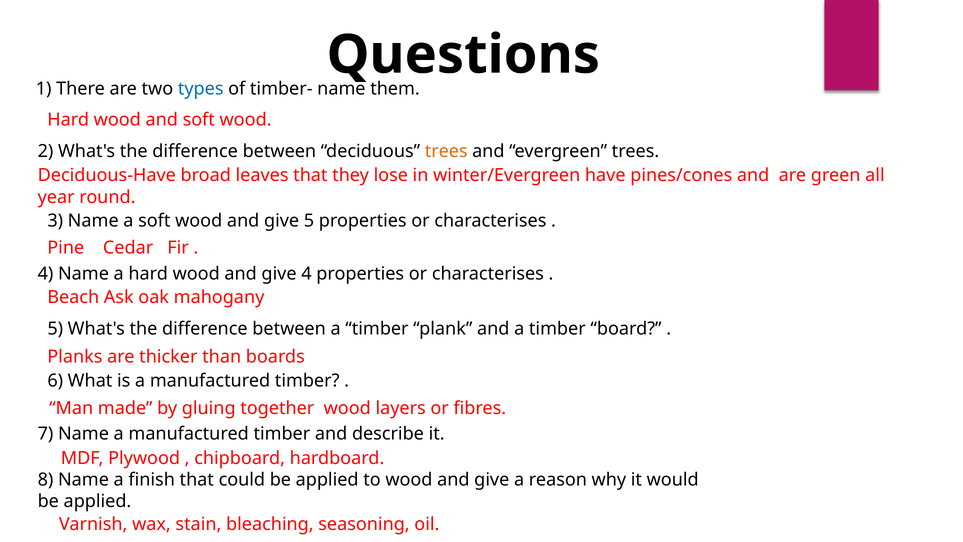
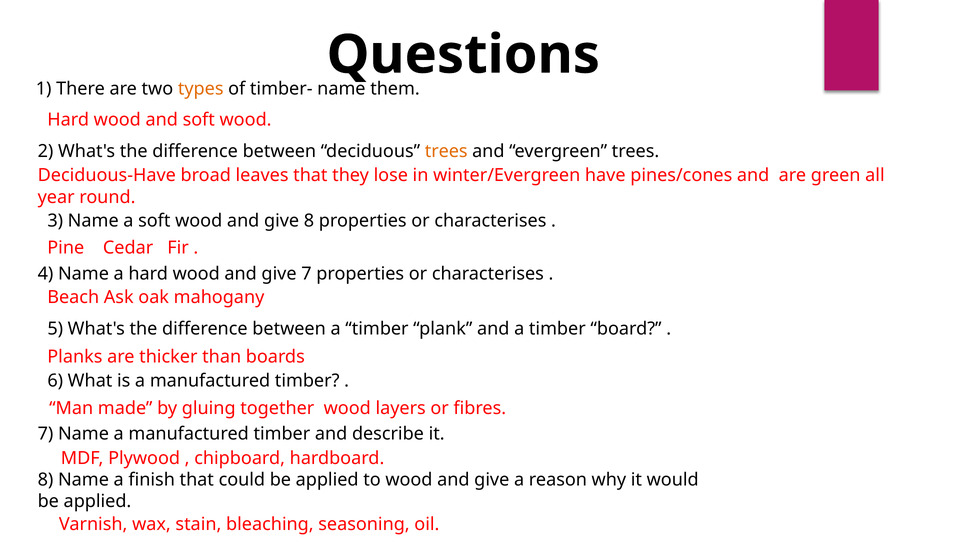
types colour: blue -> orange (201, 89)
give 5: 5 -> 8 (309, 221)
give 4: 4 -> 7 (306, 273)
